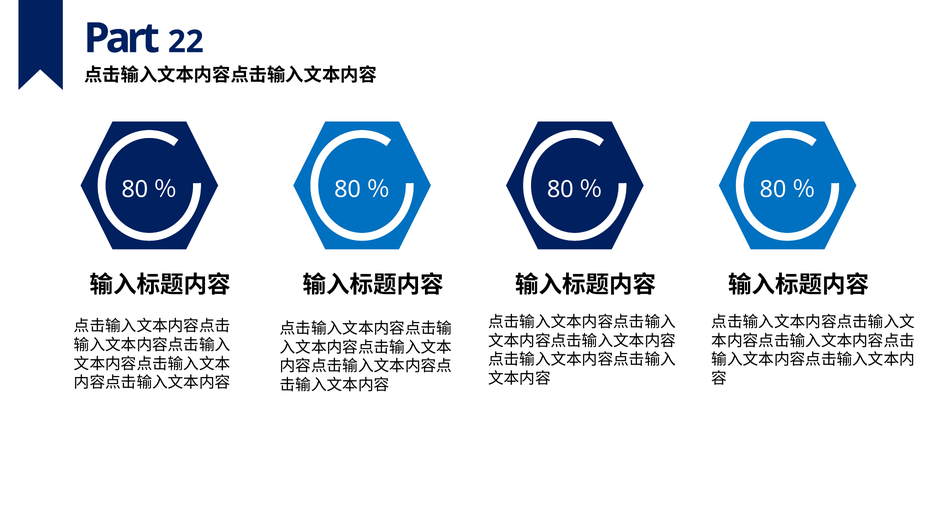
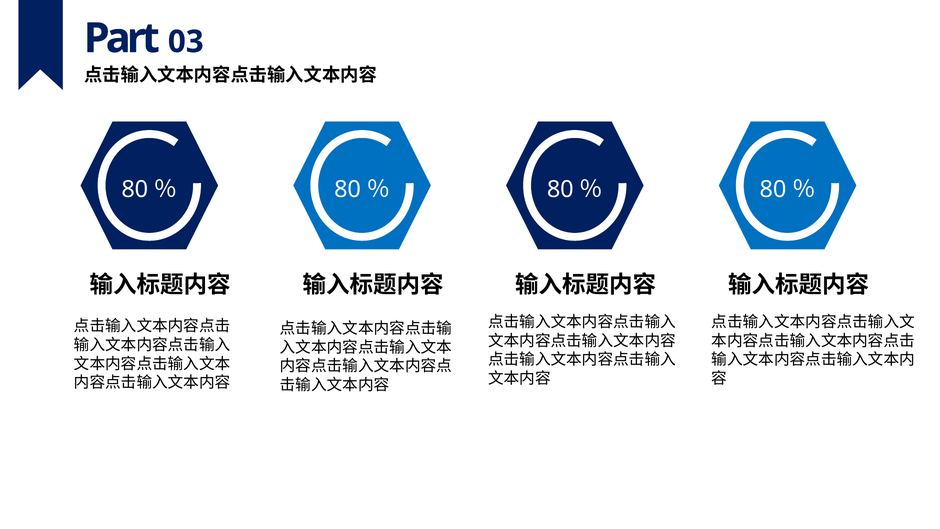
22: 22 -> 03 (186, 42)
